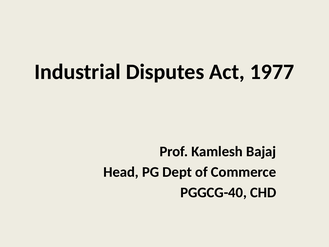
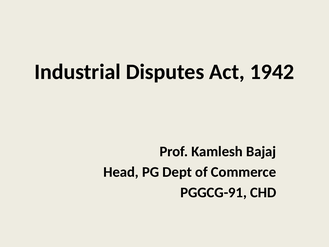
1977: 1977 -> 1942 (272, 72)
PGGCG-40: PGGCG-40 -> PGGCG-91 (214, 192)
